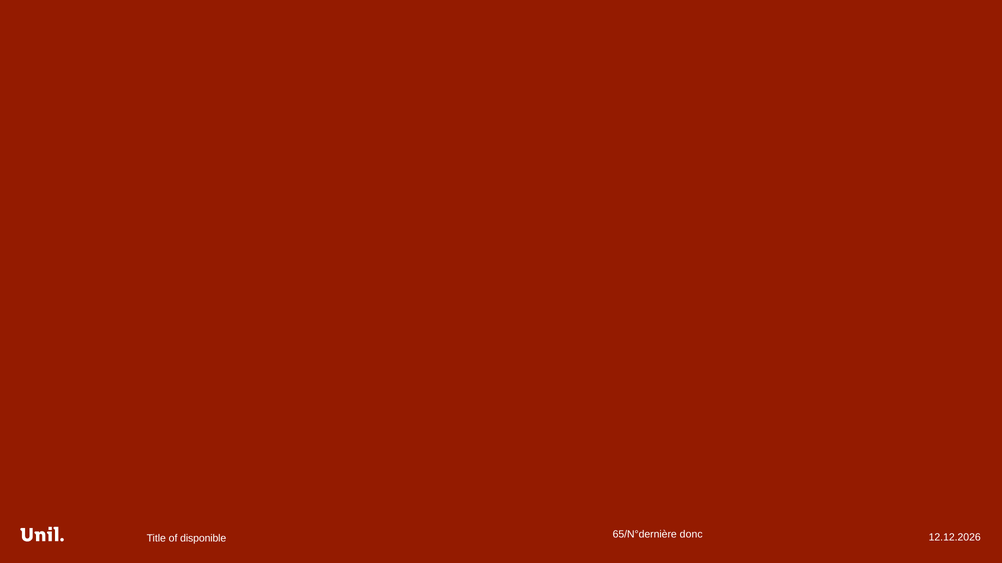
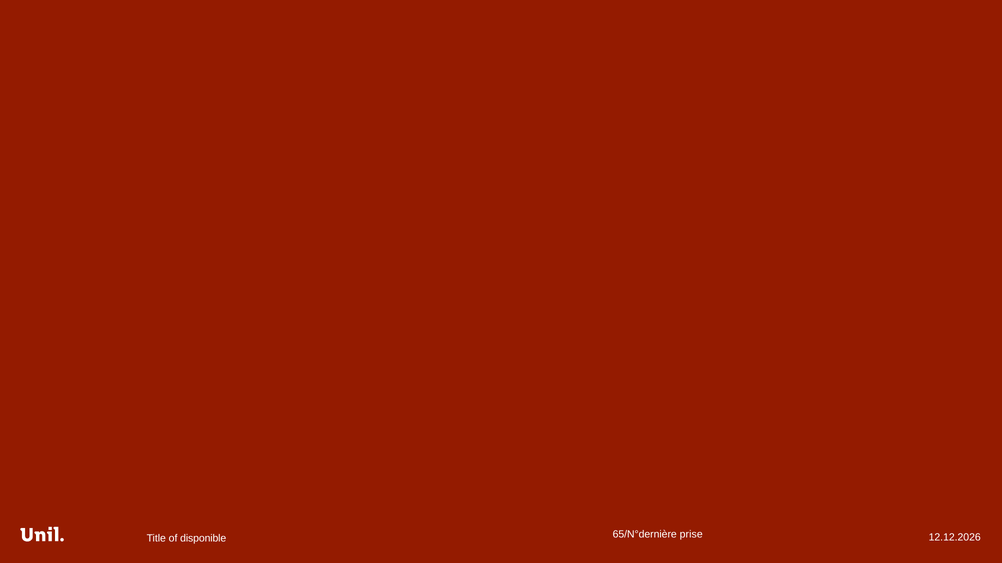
donc: donc -> prise (691, 535)
